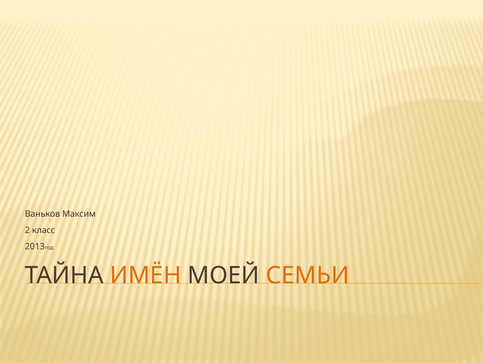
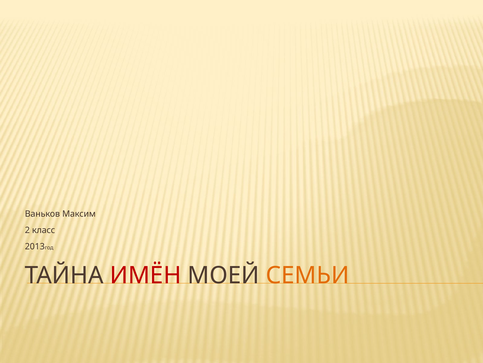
ИМЁН colour: orange -> red (146, 275)
